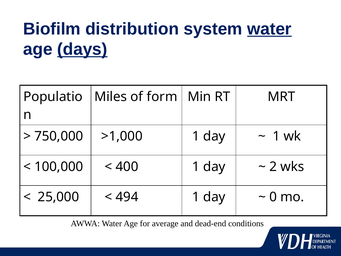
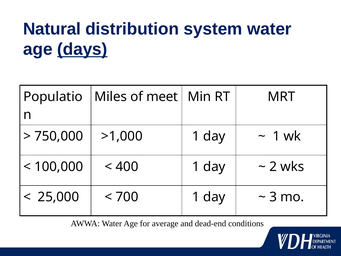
Biofilm: Biofilm -> Natural (52, 29)
water underline: present -> none (269, 29)
form: form -> meet (162, 97)
494: 494 -> 700 (127, 197)
0: 0 -> 3 (273, 197)
